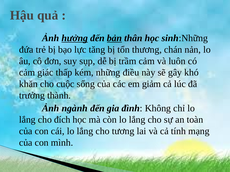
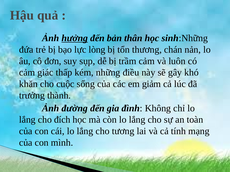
bản underline: present -> none (114, 38)
tăng: tăng -> lòng (97, 50)
ngành: ngành -> đường (75, 108)
